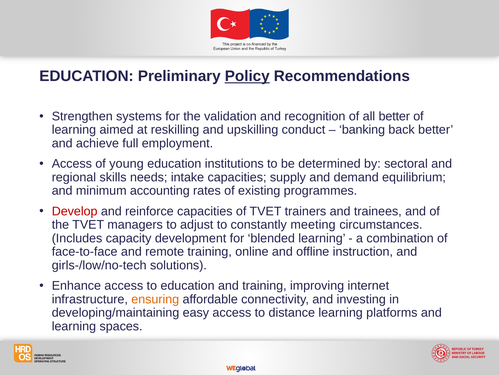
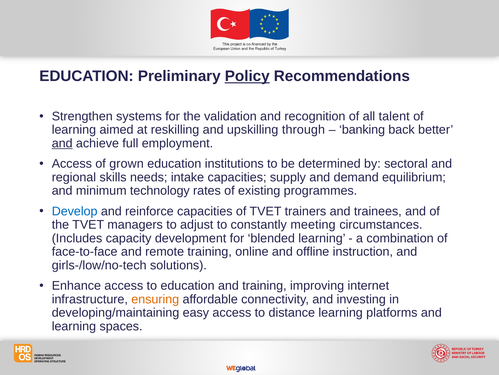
all better: better -> talent (394, 116)
conduct: conduct -> through (303, 130)
and underline: none -> present (62, 143)
young: young -> grown (126, 164)
accounting: accounting -> technology (160, 190)
Develop colour: red -> blue (75, 211)
